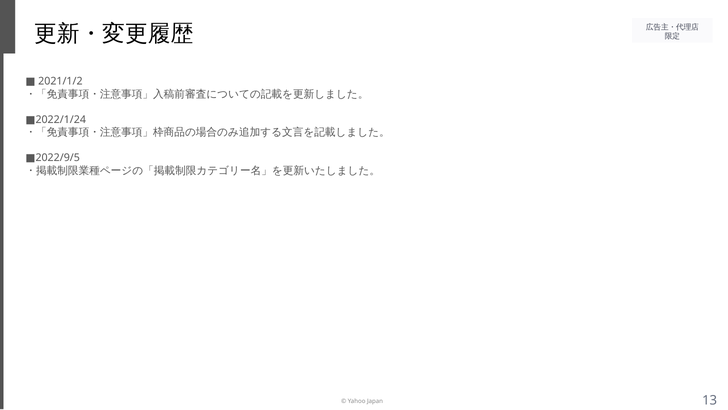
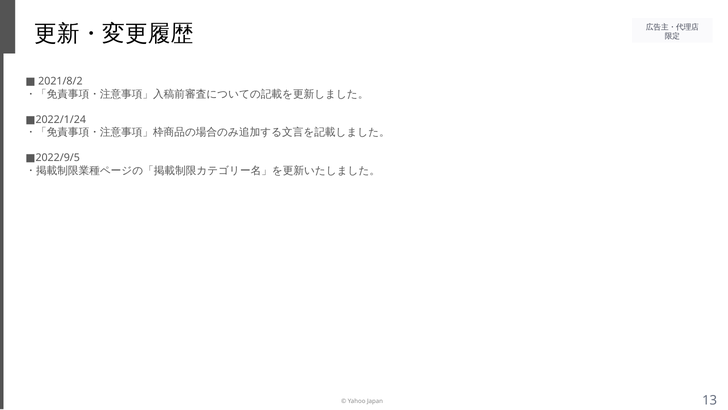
2021/1/2: 2021/1/2 -> 2021/8/2 (60, 81)
